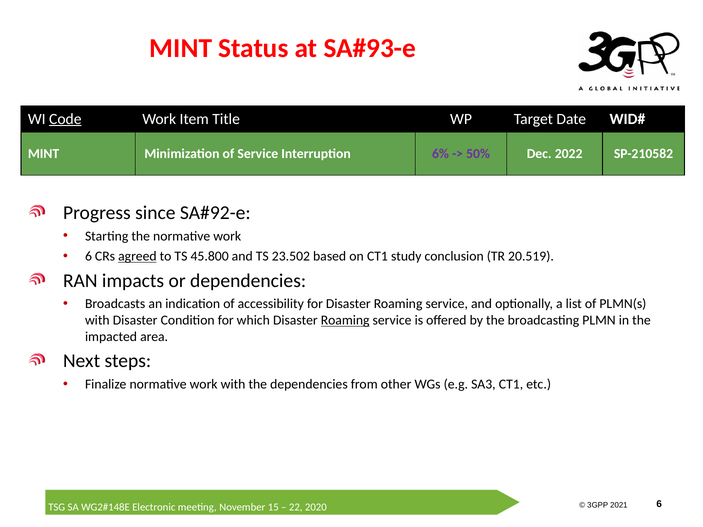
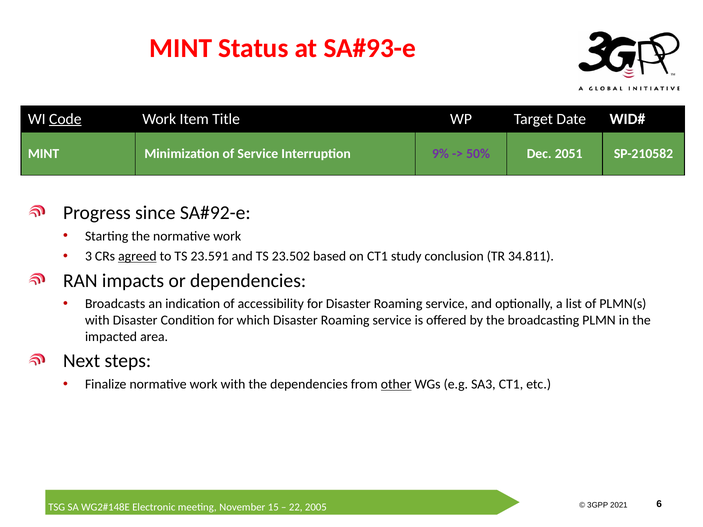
6%: 6% -> 9% (440, 154)
2022: 2022 -> 2051 (569, 154)
6: 6 -> 3 (88, 256)
45.800: 45.800 -> 23.591 (210, 256)
20.519: 20.519 -> 34.811 (531, 256)
Roaming underline: present -> none (345, 321)
other underline: none -> present (396, 385)
2020: 2020 -> 2005 (316, 507)
